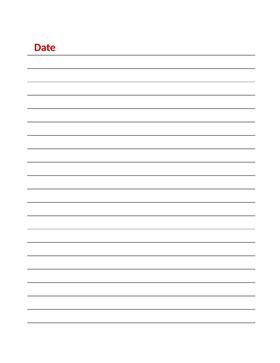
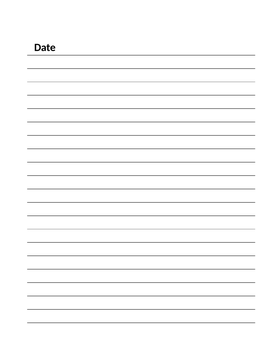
Date colour: red -> black (45, 47)
